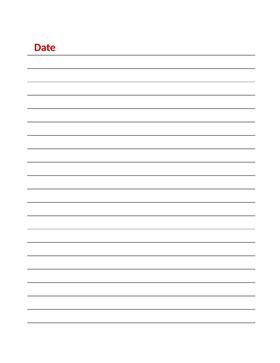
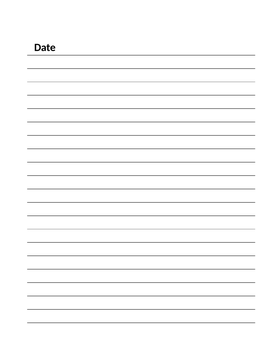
Date colour: red -> black (45, 47)
